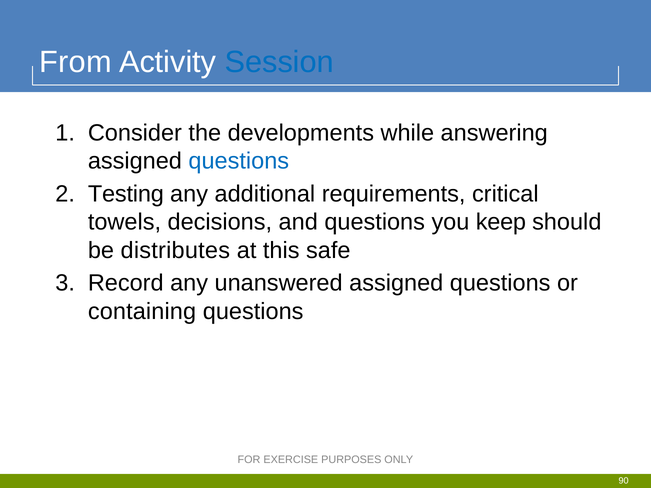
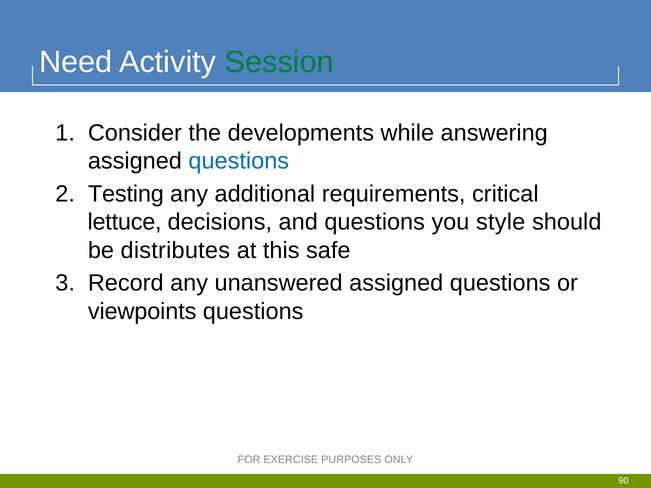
From: From -> Need (76, 62)
Session colour: blue -> green (279, 62)
towels: towels -> lettuce (125, 222)
keep: keep -> style (501, 222)
containing: containing -> viewpoints (142, 311)
